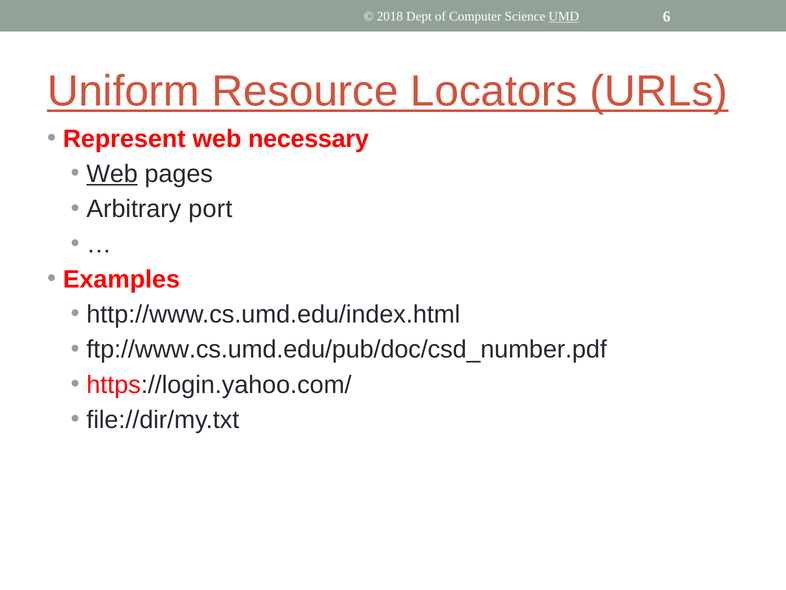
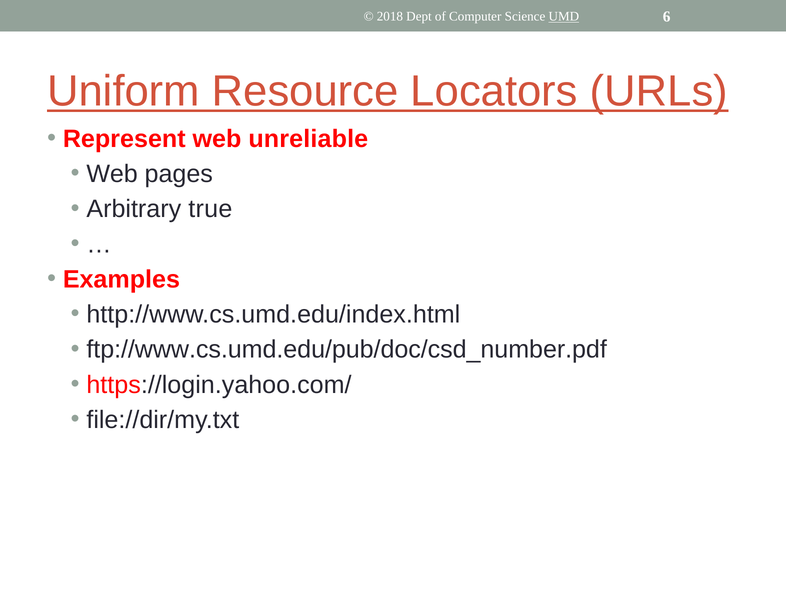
necessary: necessary -> unreliable (308, 139)
Web underline: present -> none (112, 174)
port: port -> true (210, 209)
